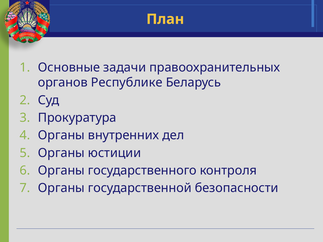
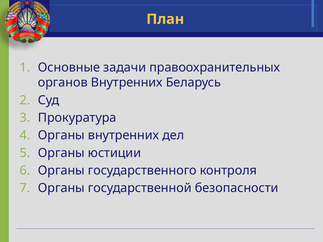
органов Республике: Республике -> Внутренних (127, 83)
